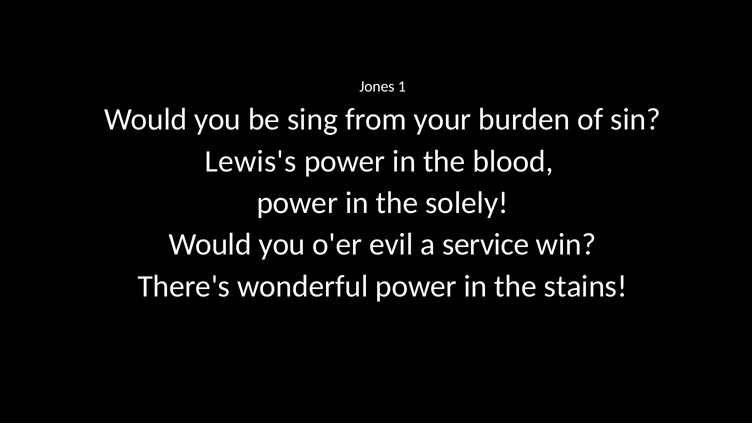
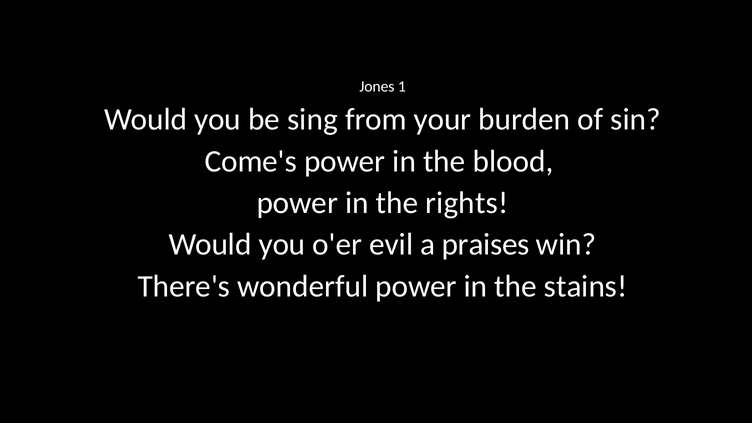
Lewis's: Lewis's -> Come's (251, 161)
solely: solely -> rights (467, 203)
service: service -> praises (486, 245)
